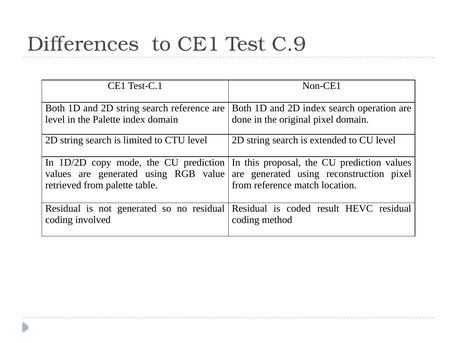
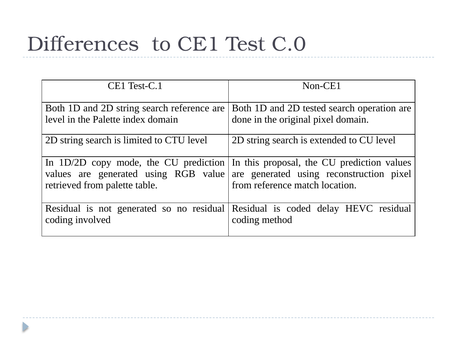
C.9: C.9 -> C.0 (289, 44)
2D index: index -> tested (314, 108)
result: result -> delay (328, 208)
